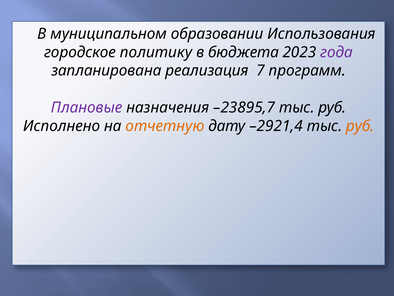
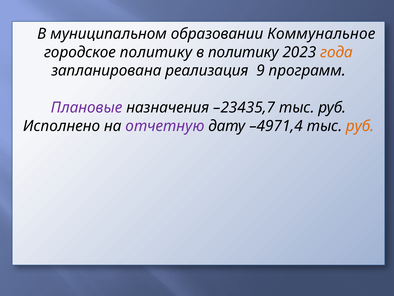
Использования: Использования -> Коммунальное (321, 34)
в бюджета: бюджета -> политику (244, 52)
года colour: purple -> orange (337, 52)
7: 7 -> 9 (261, 71)
–23895,7: –23895,7 -> –23435,7 (244, 107)
отчетную colour: orange -> purple (165, 126)
–2921,4: –2921,4 -> –4971,4 (276, 126)
